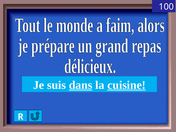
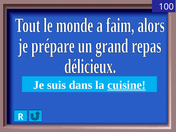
dans underline: present -> none (81, 85)
